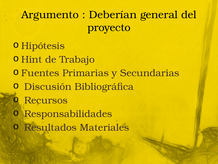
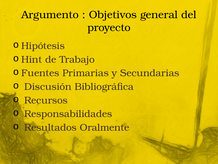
Deberían: Deberían -> Objetivos (113, 15)
Materiales: Materiales -> Oralmente (105, 127)
